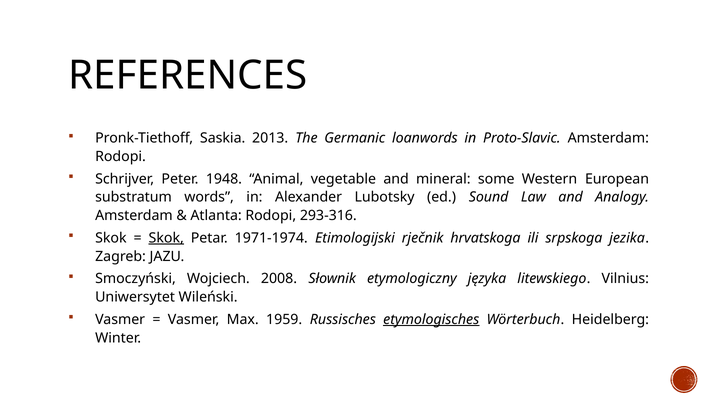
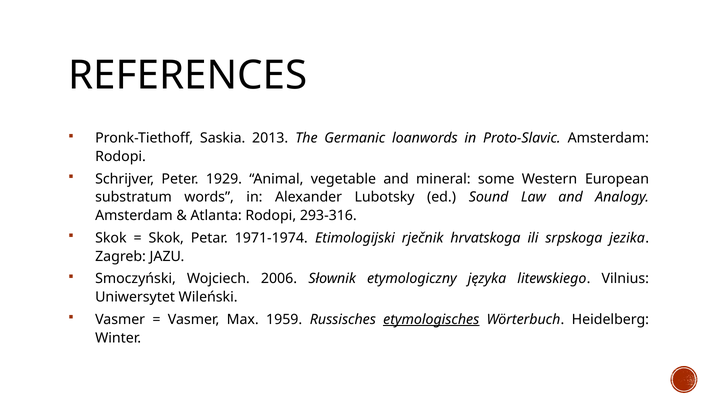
1948: 1948 -> 1929 (224, 179)
Skok underline: present -> none (166, 238)
2008: 2008 -> 2006 (279, 279)
